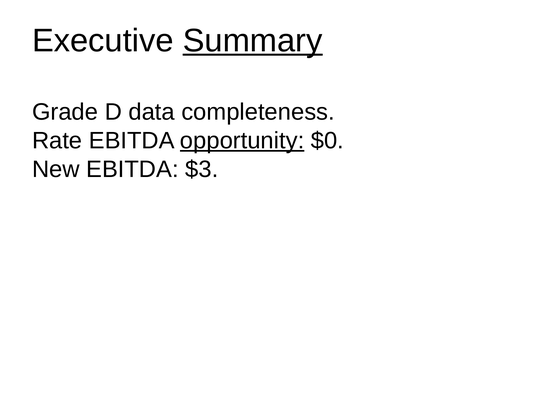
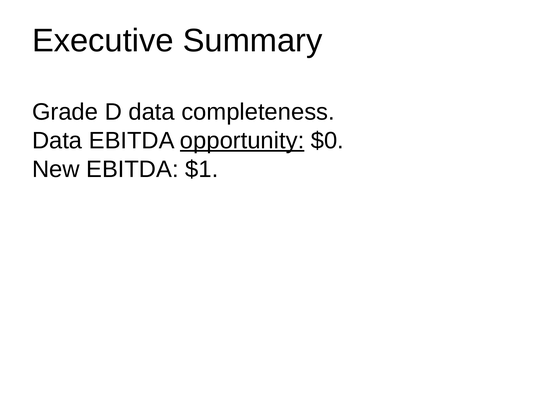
Summary underline: present -> none (253, 41)
Rate: Rate -> Data (57, 141)
$3: $3 -> $1 (202, 169)
